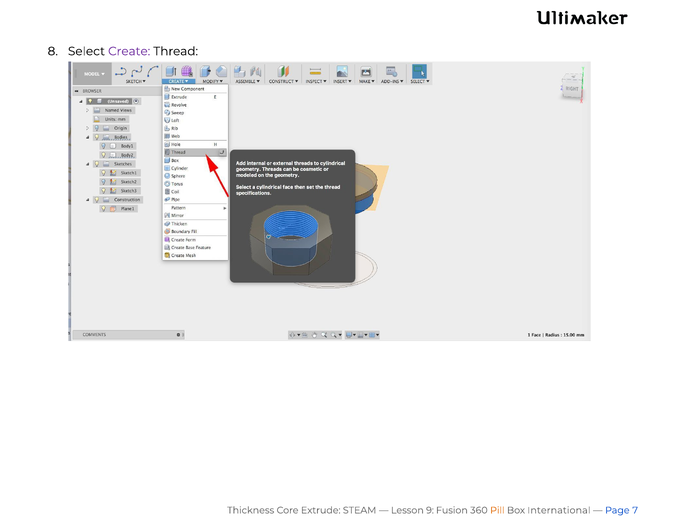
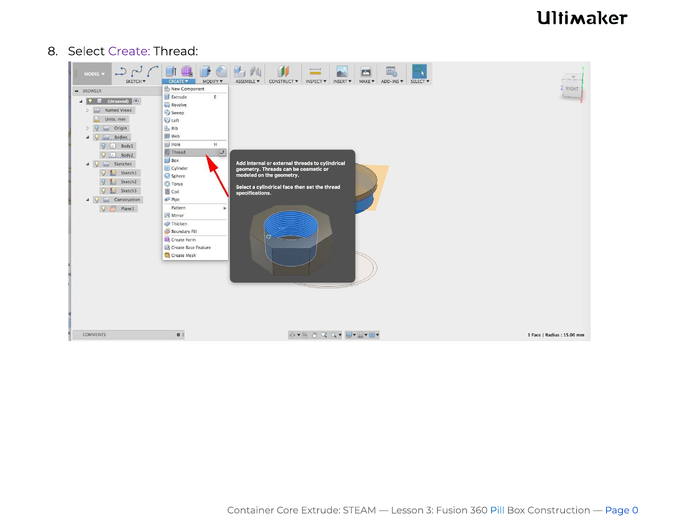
Thickness: Thickness -> Container (251, 510)
9: 9 -> 3 (430, 510)
Pill colour: orange -> blue (497, 510)
International: International -> Construction (559, 510)
7: 7 -> 0 (635, 510)
